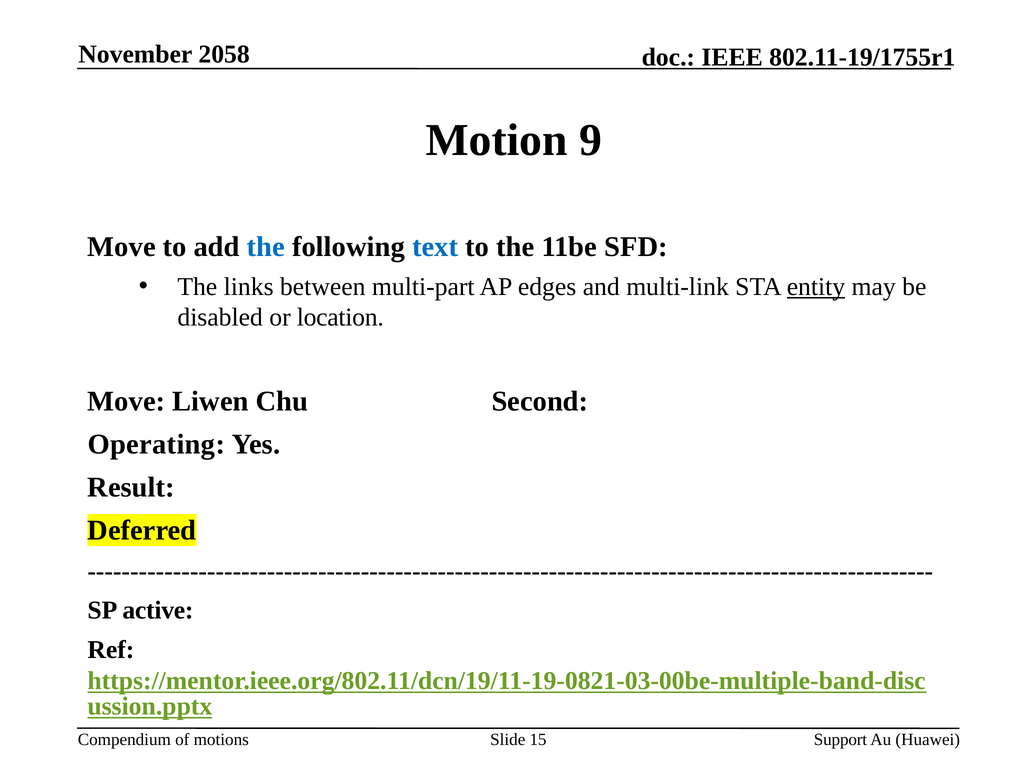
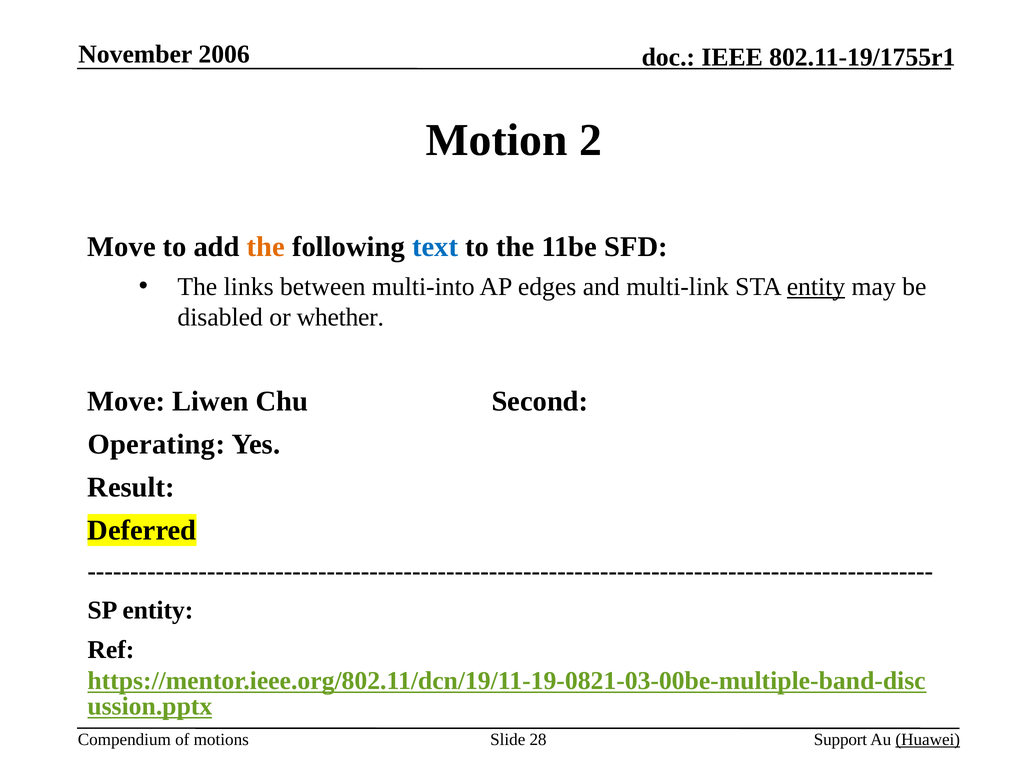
2058: 2058 -> 2006 (224, 54)
9: 9 -> 2 (591, 140)
the colour: blue -> orange (266, 247)
multi-part: multi-part -> multi-into (423, 287)
location: location -> whether (340, 317)
SP active: active -> entity (158, 611)
15: 15 -> 28 (538, 739)
Huawei underline: none -> present (928, 739)
